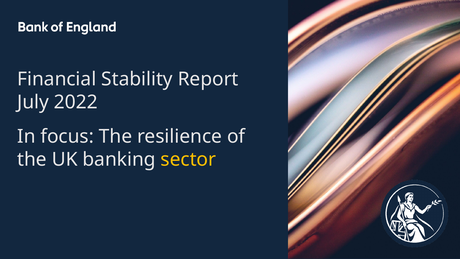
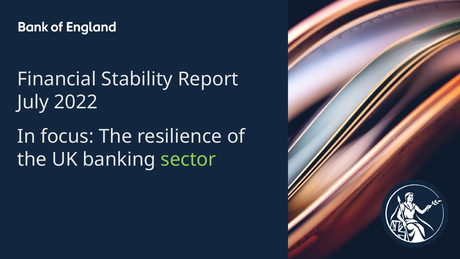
sector colour: yellow -> light green (188, 159)
